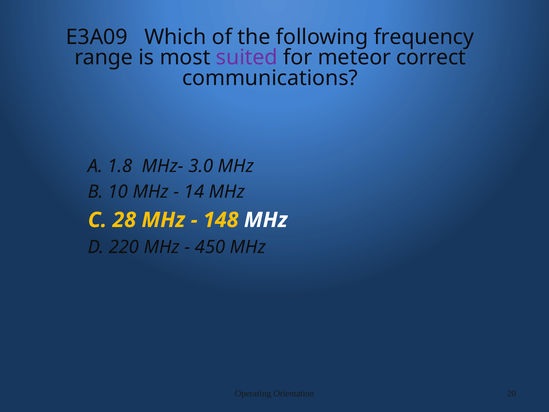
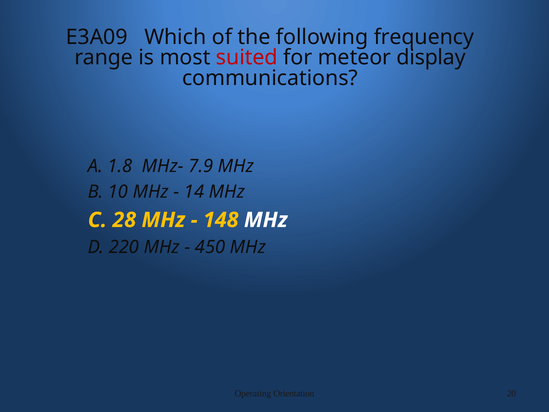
suited colour: purple -> red (247, 58)
correct: correct -> display (431, 58)
3.0: 3.0 -> 7.9 (201, 166)
